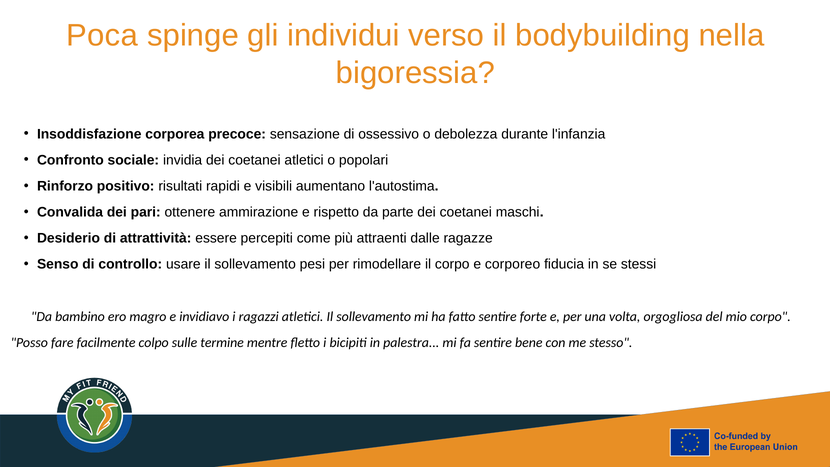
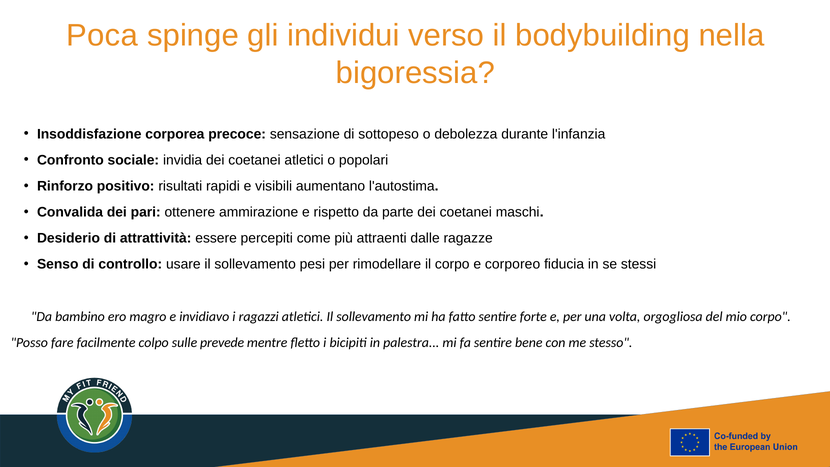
ossessivo: ossessivo -> sottopeso (389, 134)
termine: termine -> prevede (222, 343)
